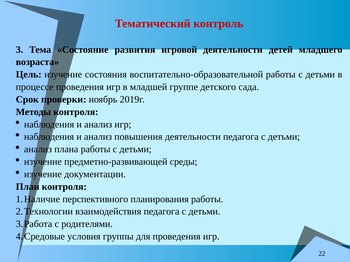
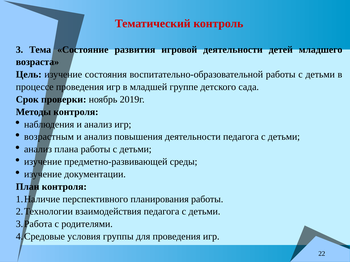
наблюдения: наблюдения -> возрастным (49, 137)
